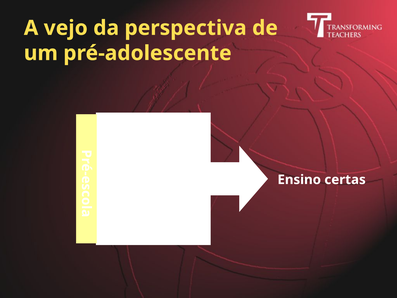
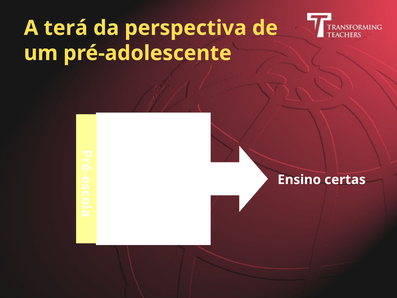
vejo: vejo -> terá (66, 28)
